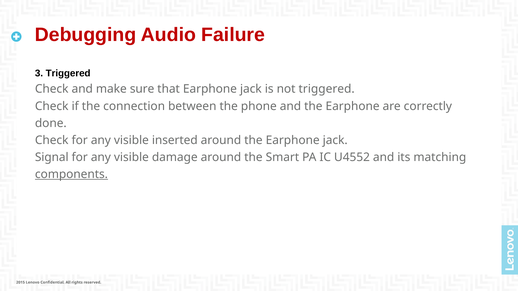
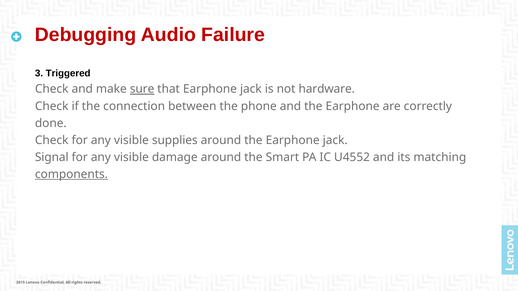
sure underline: none -> present (142, 89)
not triggered: triggered -> hardware (327, 89)
inserted: inserted -> supplies (175, 140)
